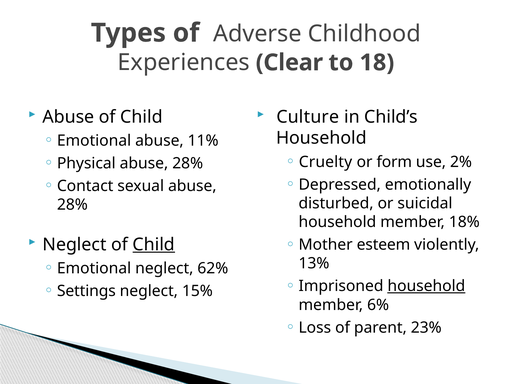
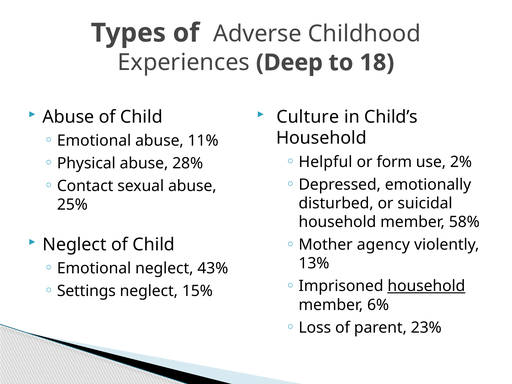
Clear: Clear -> Deep (289, 63)
Cruelty: Cruelty -> Helpful (325, 162)
28%: 28% -> 25% (72, 205)
18%: 18% -> 58% (464, 222)
esteem: esteem -> agency (383, 245)
Child underline: present -> none (154, 245)
62%: 62% -> 43% (213, 268)
